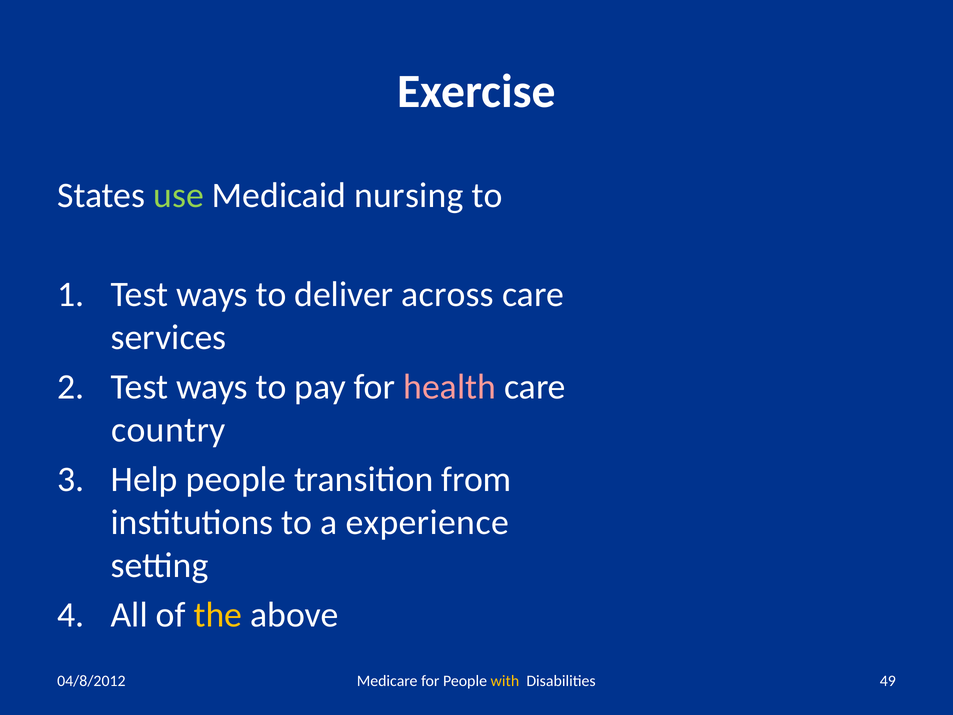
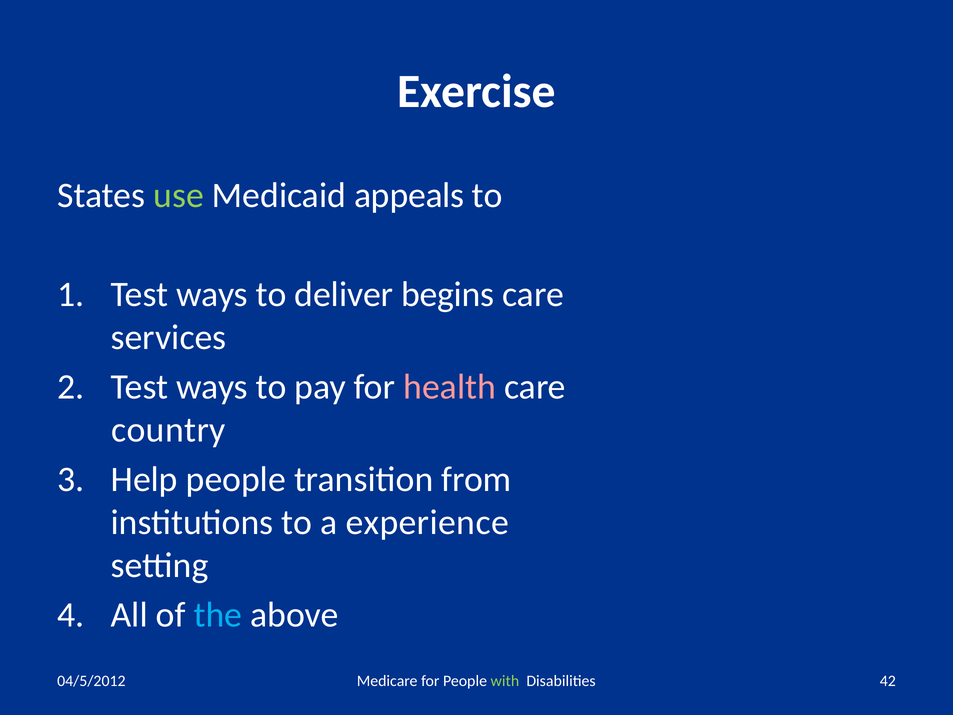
nursing: nursing -> appeals (409, 195)
across: across -> begins (448, 295)
the colour: yellow -> light blue (218, 615)
04/8/2012: 04/8/2012 -> 04/5/2012 (91, 681)
with colour: yellow -> light green (505, 681)
49: 49 -> 42 (888, 681)
